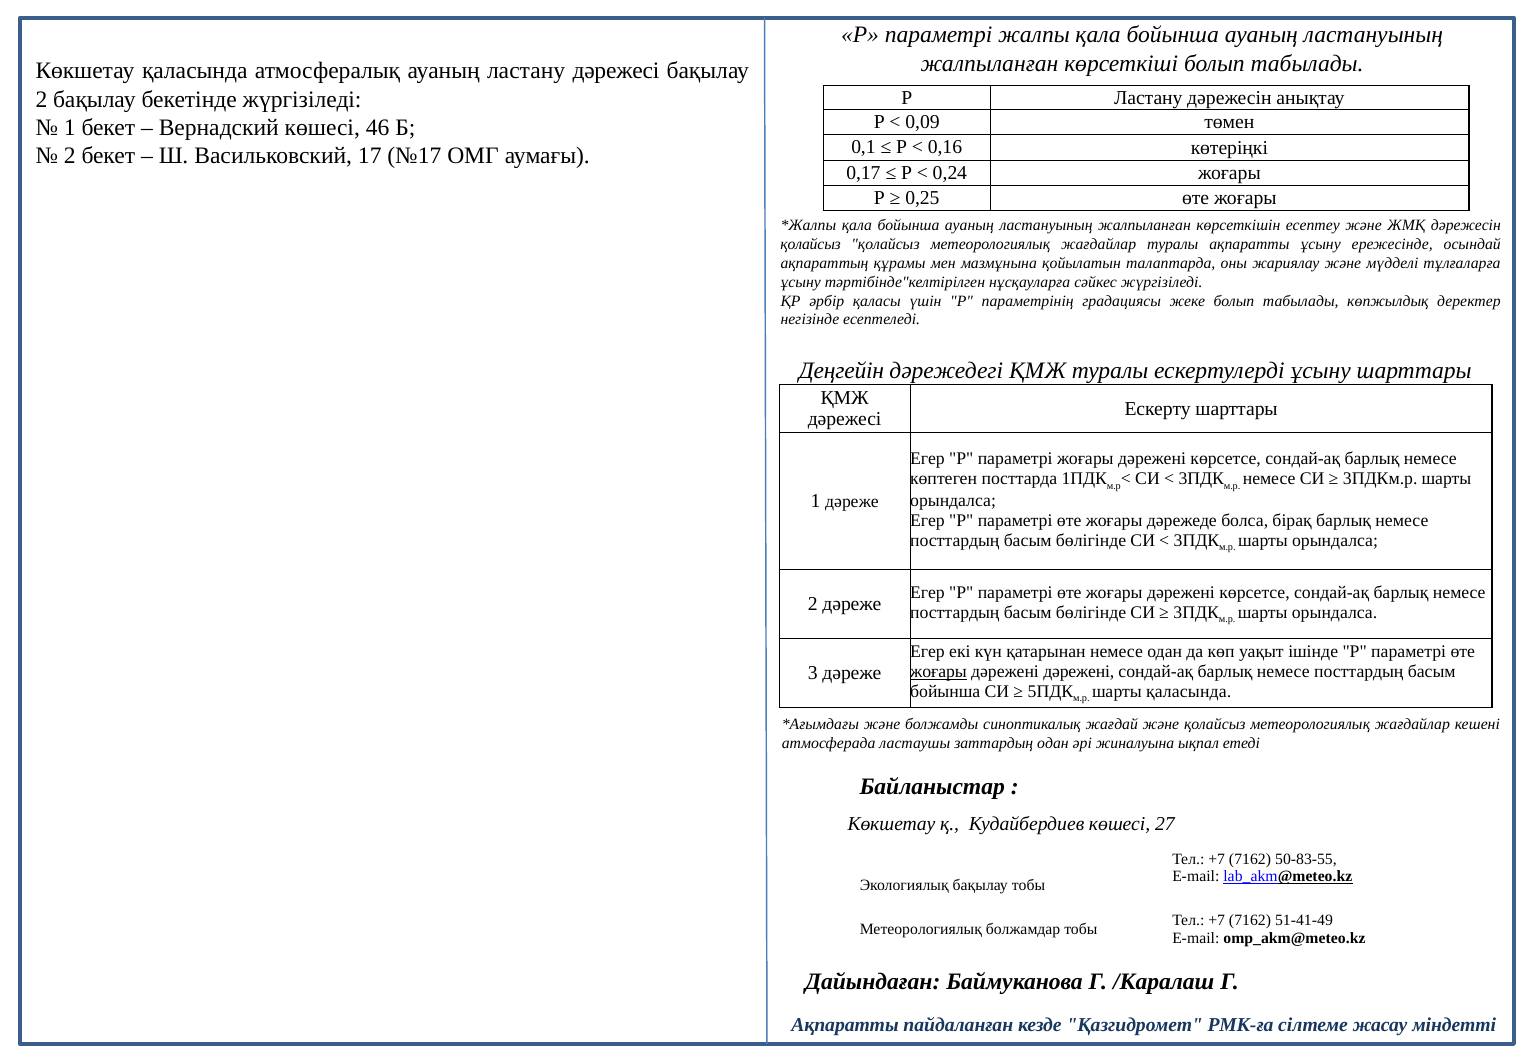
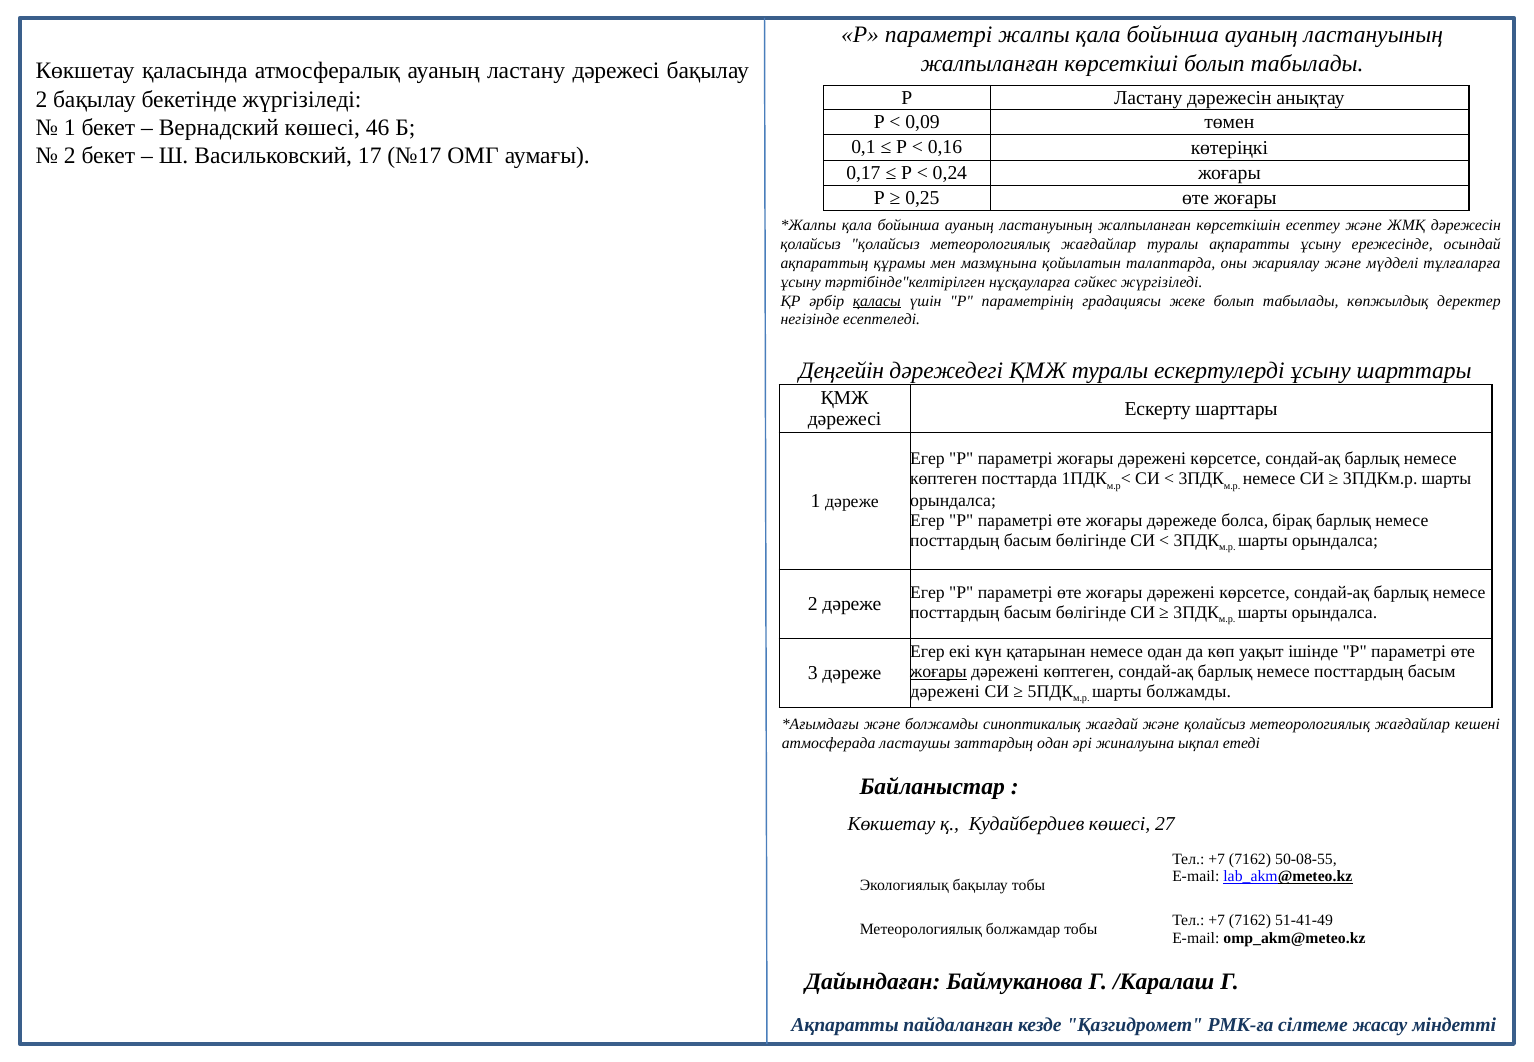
қаласы underline: none -> present (877, 301)
дәрежені дәрежені: дәрежені -> көптеген (1079, 672)
бойынша: бойынша -> дәрежені (945, 691)
шарты қаласында: қаласында -> болжамды (1189, 691)
50-83-55: 50-83-55 -> 50-08-55 (1306, 859)
